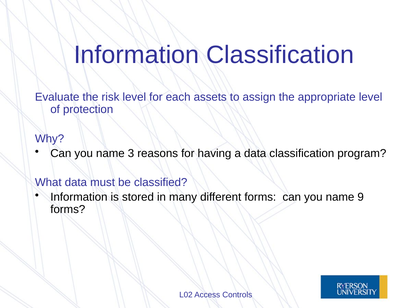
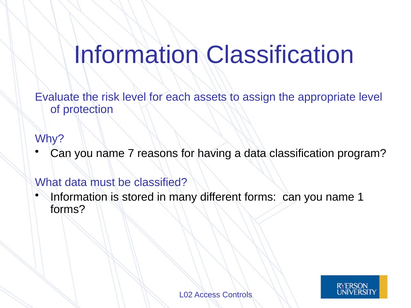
name 3: 3 -> 7 (131, 153)
9: 9 -> 1 (361, 197)
